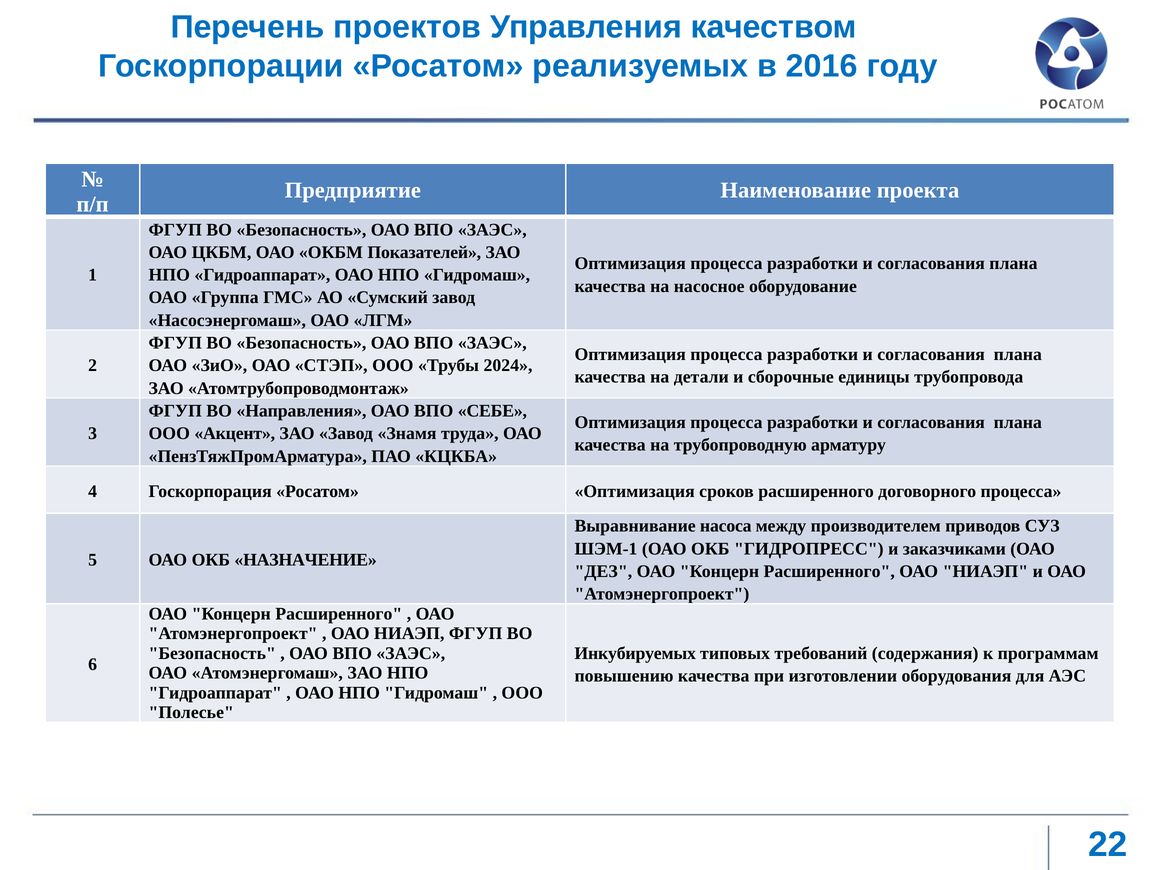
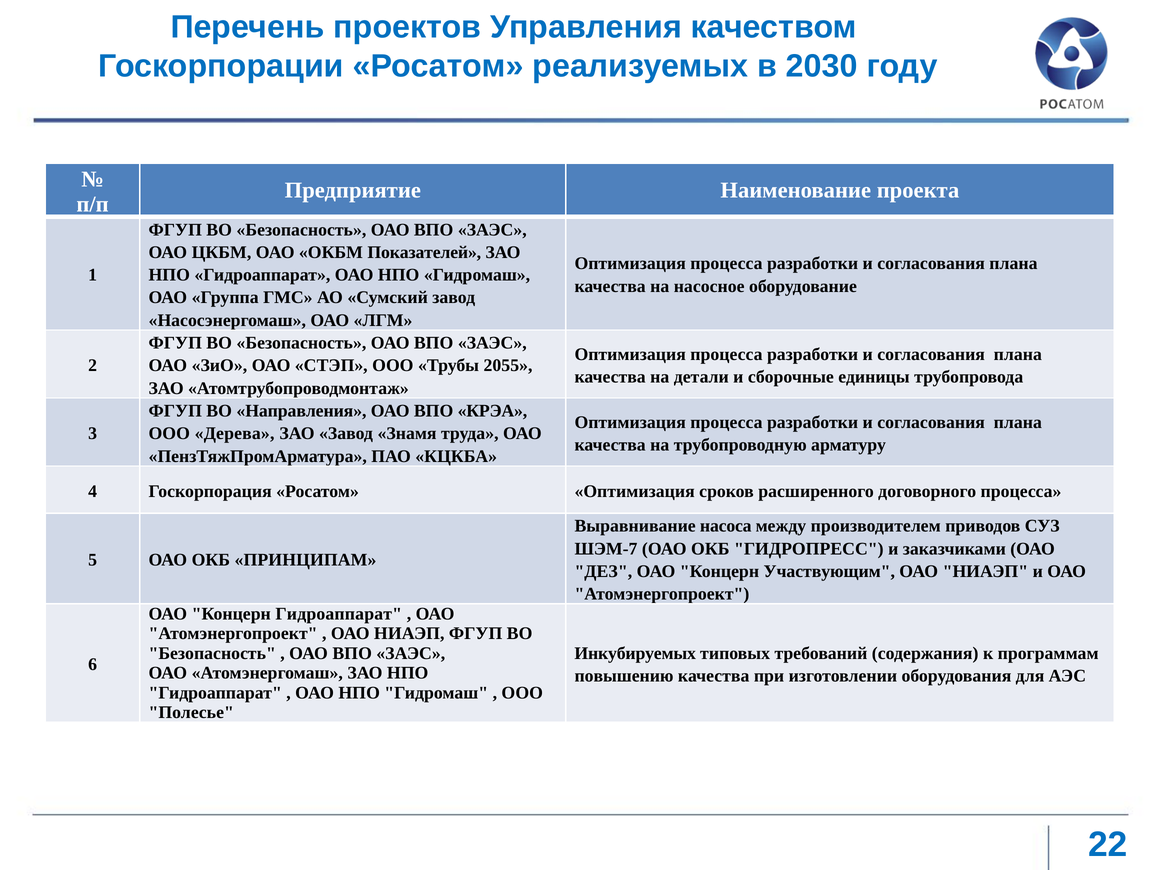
2016: 2016 -> 2030 (822, 66)
2024: 2024 -> 2055 (508, 366)
СЕБЕ: СЕБЕ -> КРЭА (492, 411)
Акцент: Акцент -> Дерева (235, 434)
ШЭМ-1: ШЭМ-1 -> ШЭМ-7 (606, 549)
НАЗНАЧЕНИЕ: НАЗНАЧЕНИЕ -> ПРИНЦИПАМ (305, 560)
ДЕЗ ОАО Концерн Расширенного: Расширенного -> Участвующим (829, 571)
Расширенного: Расширенного -> Гидроаппарат (339, 614)
